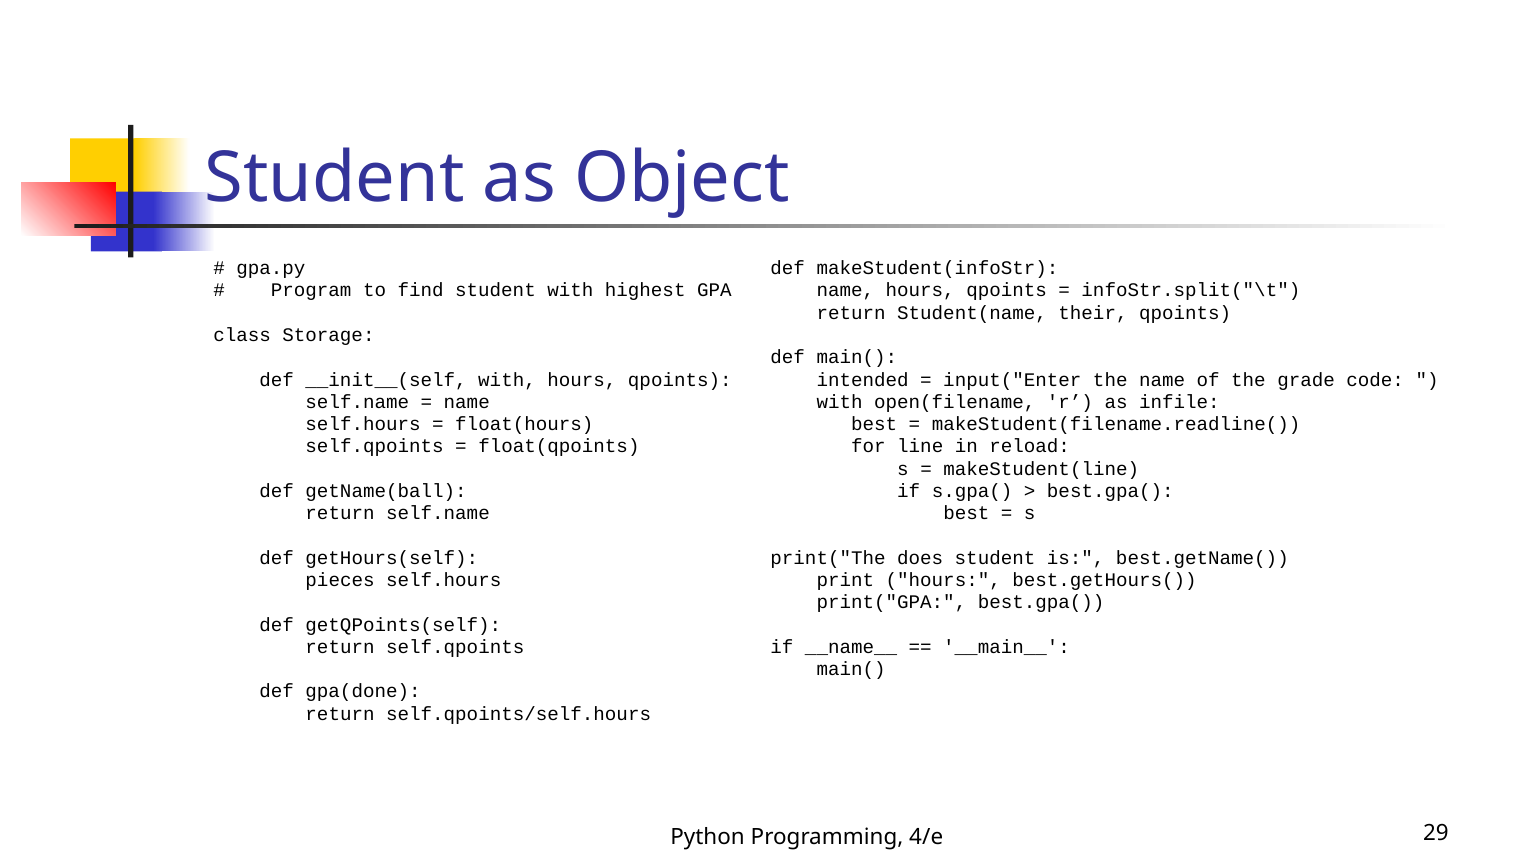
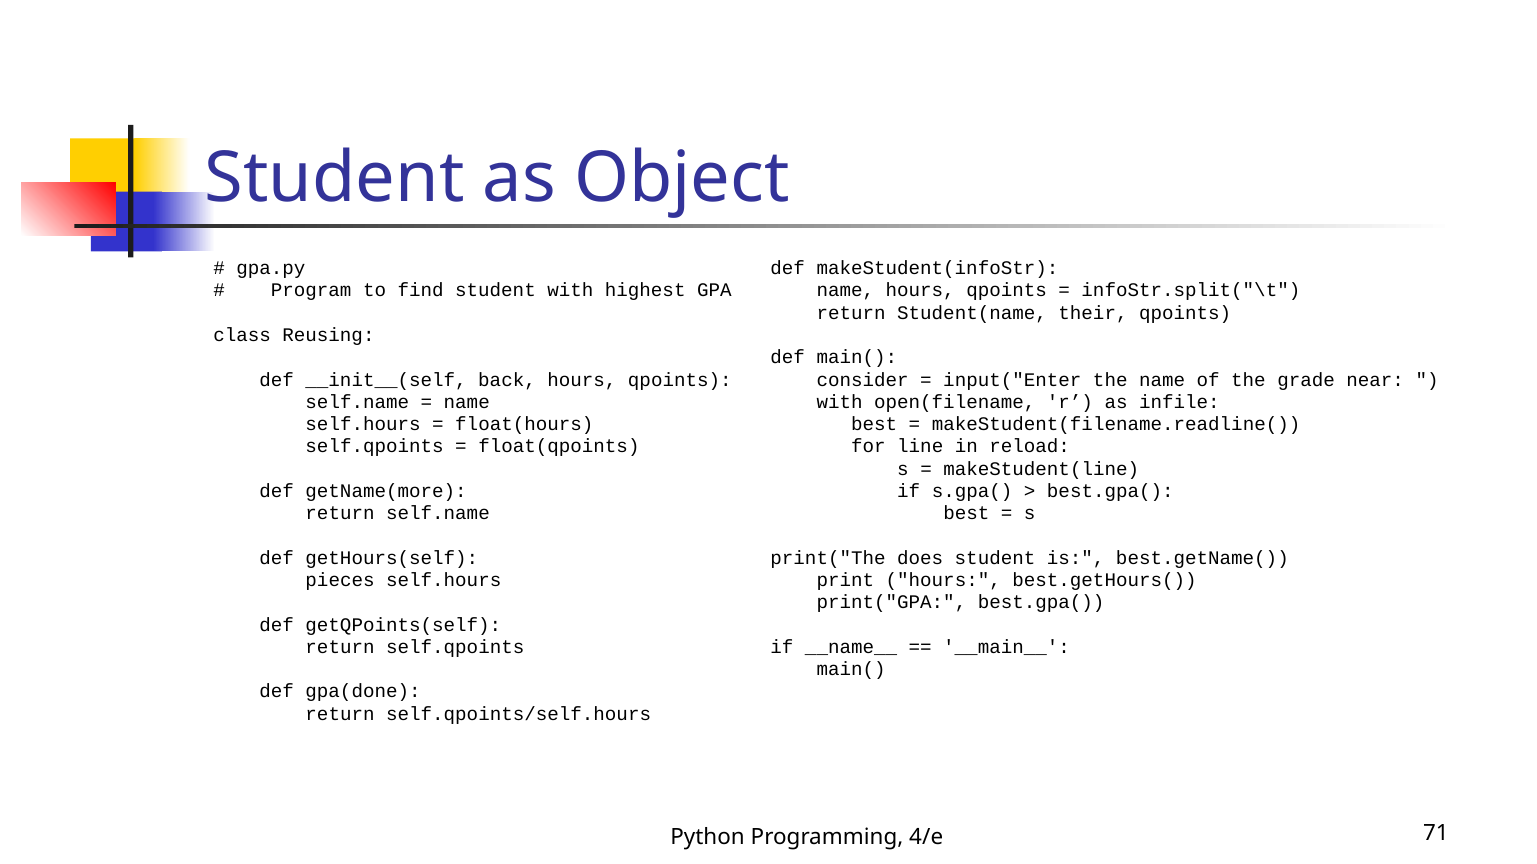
Storage: Storage -> Reusing (328, 335)
__init__(self with: with -> back (507, 380)
intended: intended -> consider (863, 380)
code: code -> near (1375, 380)
getName(ball: getName(ball -> getName(more (386, 491)
29: 29 -> 71 (1436, 834)
